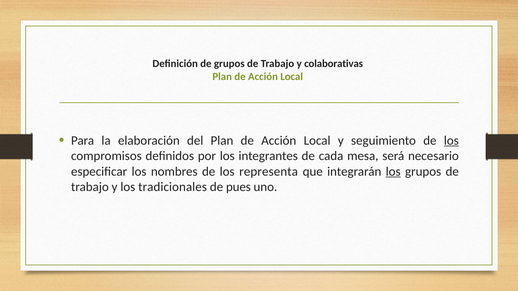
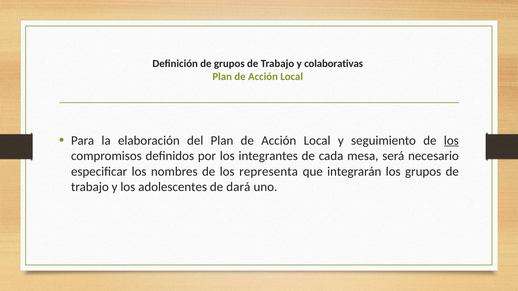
los underline: present -> none (393, 172)
tradicionales: tradicionales -> adolescentes (173, 187)
pues: pues -> dará (238, 187)
